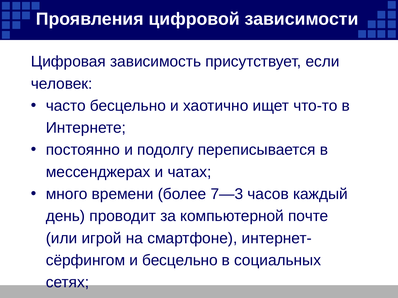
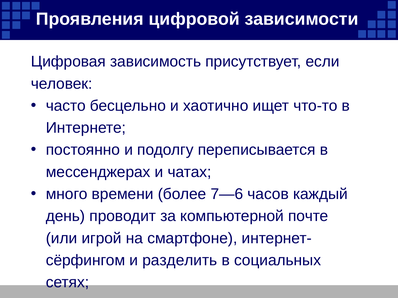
7—3: 7—3 -> 7—6 (227, 194)
и бесцельно: бесцельно -> разделить (180, 261)
